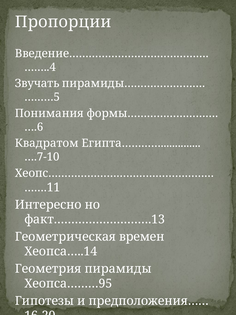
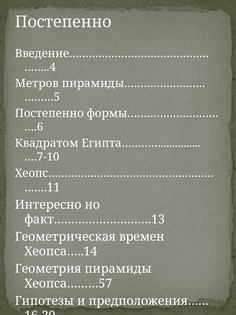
Пропорции: Пропорции -> Постепенно (63, 22)
Звучать: Звучать -> Метров (37, 83)
Понимания: Понимания -> Постепенно (49, 113)
Хеопса………95: Хеопса………95 -> Хеопса………57 (68, 283)
